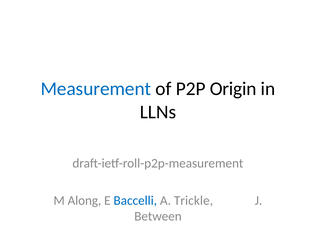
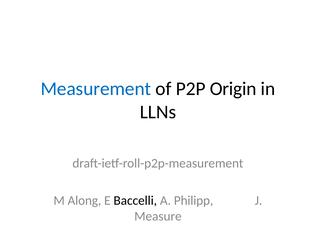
Baccelli colour: blue -> black (135, 201)
Trickle: Trickle -> Philipp (194, 201)
Between: Between -> Measure (158, 216)
